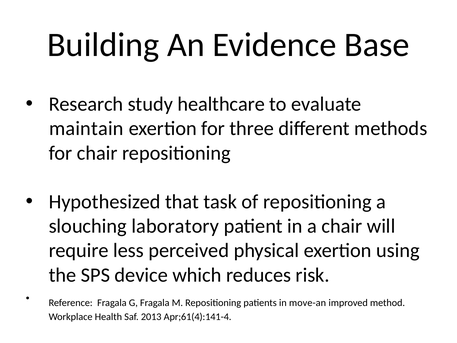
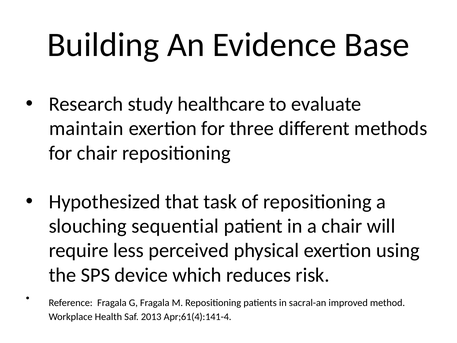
laboratory: laboratory -> sequential (175, 226)
move-an: move-an -> sacral-an (308, 303)
